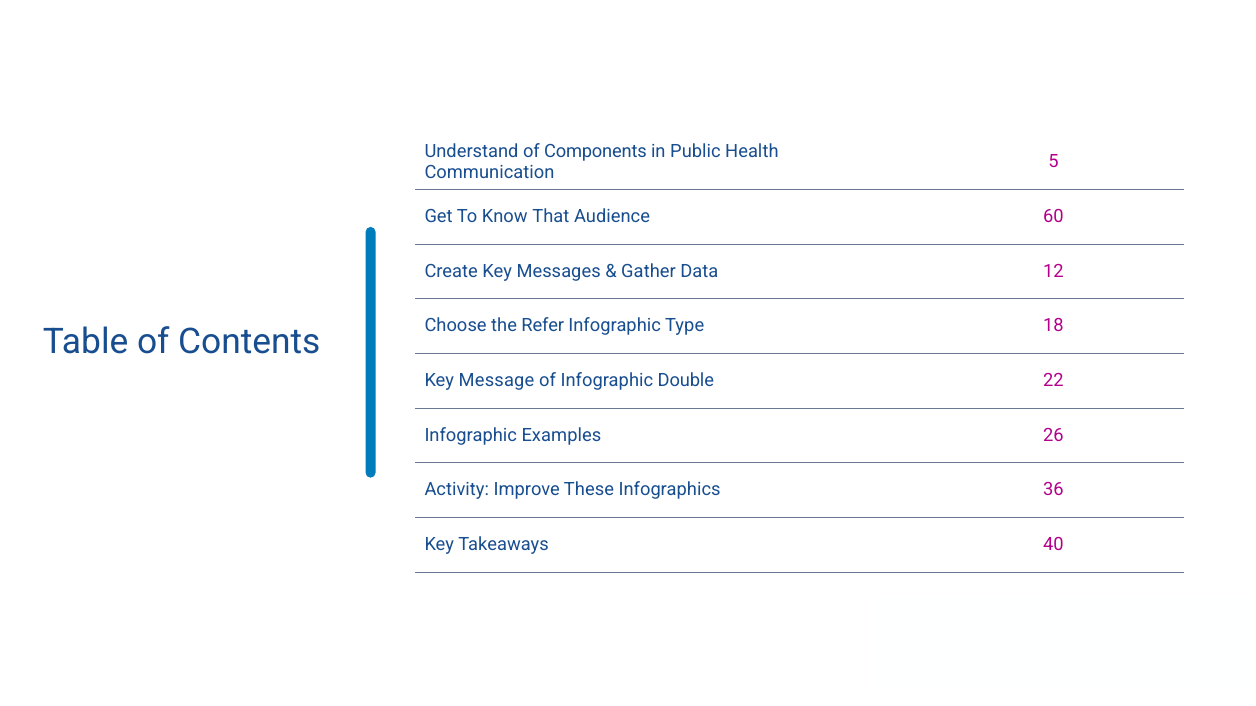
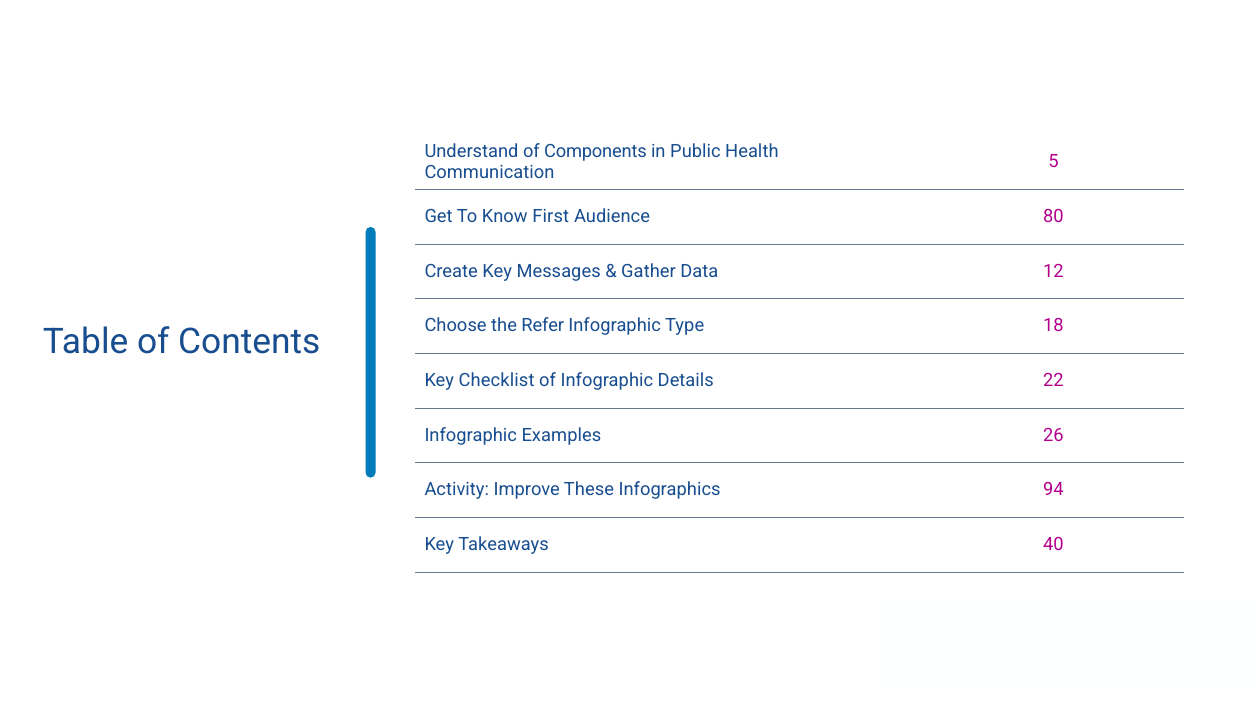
That: That -> First (551, 217)
60: 60 -> 80 (1053, 217)
Message: Message -> Checklist (497, 381)
Double: Double -> Details (686, 381)
36: 36 -> 94 (1053, 490)
